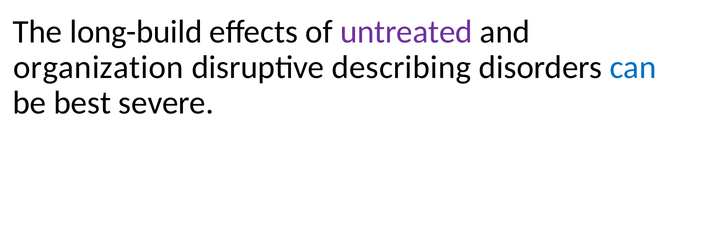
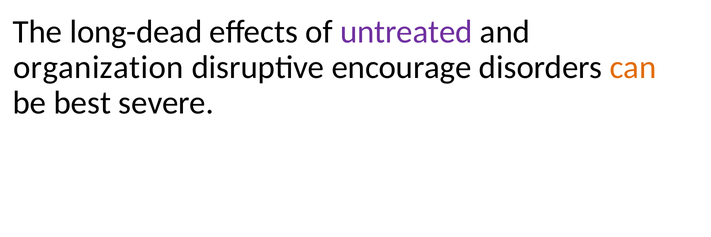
long-build: long-build -> long-dead (136, 32)
describing: describing -> encourage (402, 67)
can colour: blue -> orange (633, 67)
